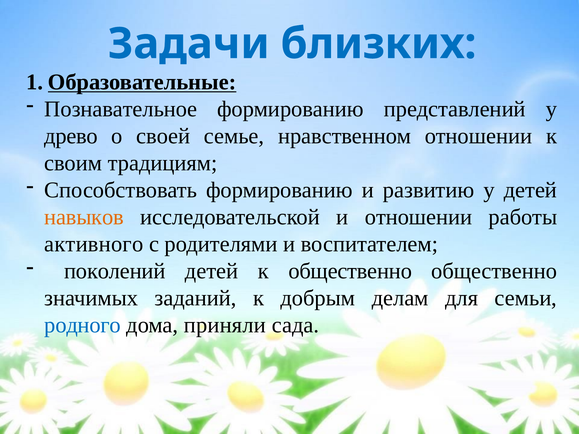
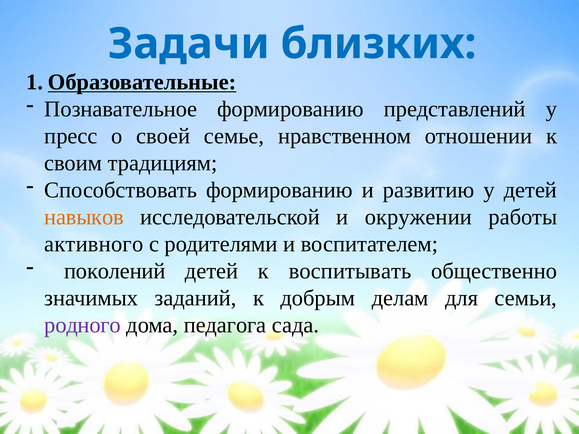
древо: древо -> пресс (71, 136)
и отношении: отношении -> окружении (418, 217)
к общественно: общественно -> воспитывать (350, 271)
родного colour: blue -> purple (83, 325)
приняли: приняли -> педагога (225, 325)
